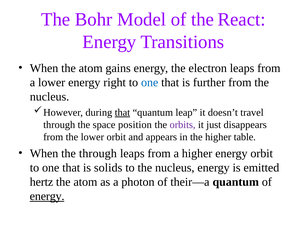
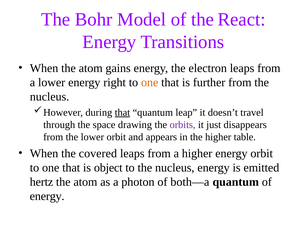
one colour: blue -> orange (150, 83)
position: position -> drawing (135, 125)
the through: through -> covered (98, 154)
solids: solids -> object (108, 168)
their—a: their—a -> both—a (190, 182)
energy underline: present -> none (47, 196)
